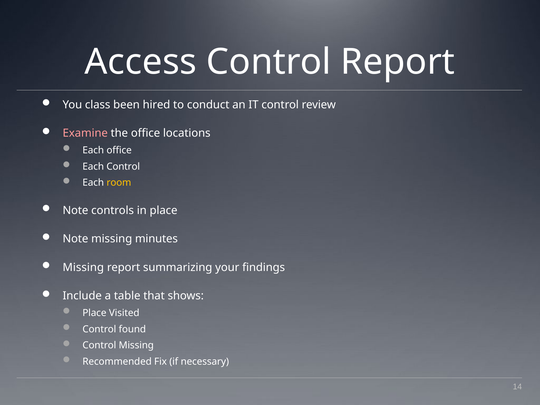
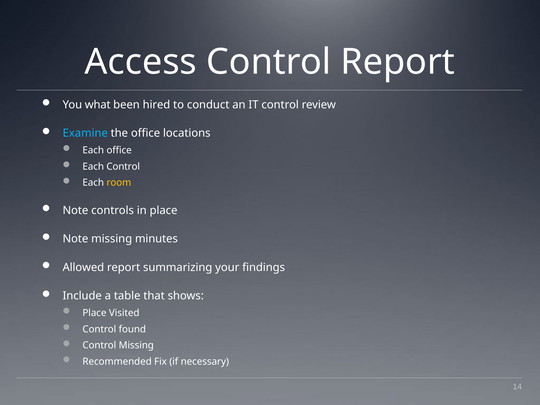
class: class -> what (98, 105)
Examine colour: pink -> light blue (85, 133)
Missing: Missing -> Allowed (83, 267)
